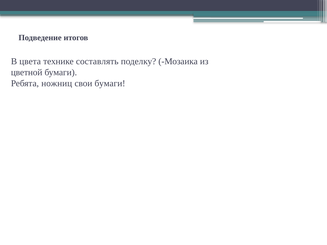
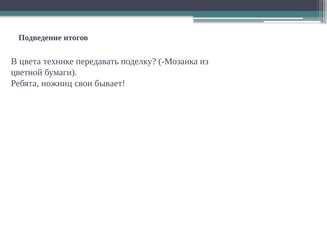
составлять: составлять -> передавать (97, 62)
свои бумаги: бумаги -> бывает (110, 83)
